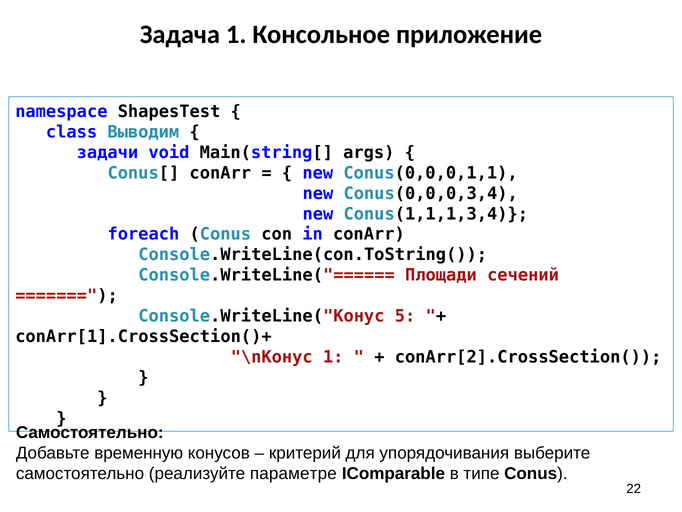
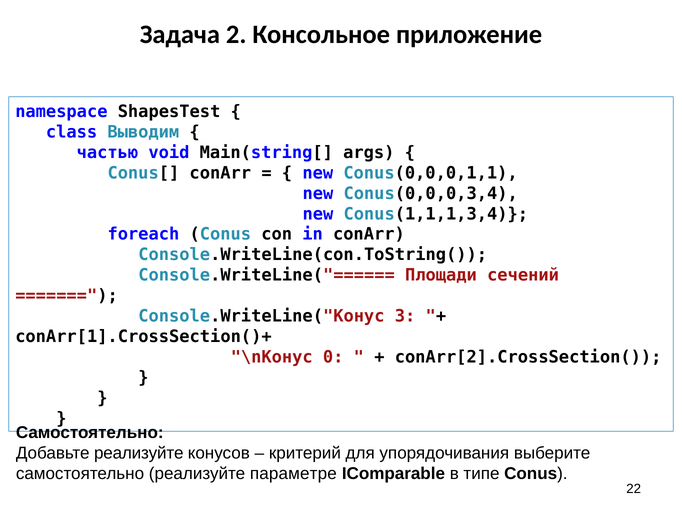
Задача 1: 1 -> 2 (236, 34)
задачи: задачи -> частью (107, 152)
5: 5 -> 3 (405, 316)
\nКонус 1: 1 -> 0 (333, 357)
Добавьте временную: временную -> реализуйте (139, 453)
